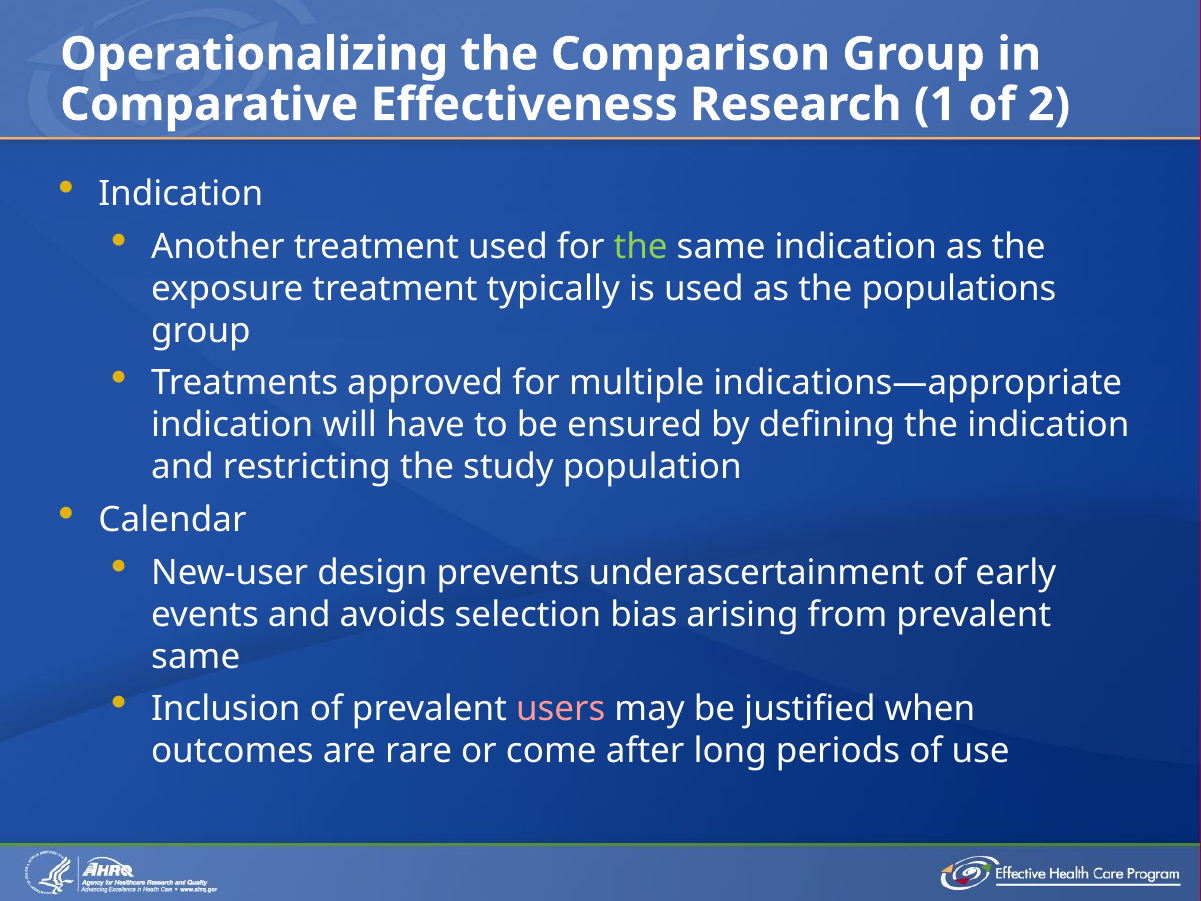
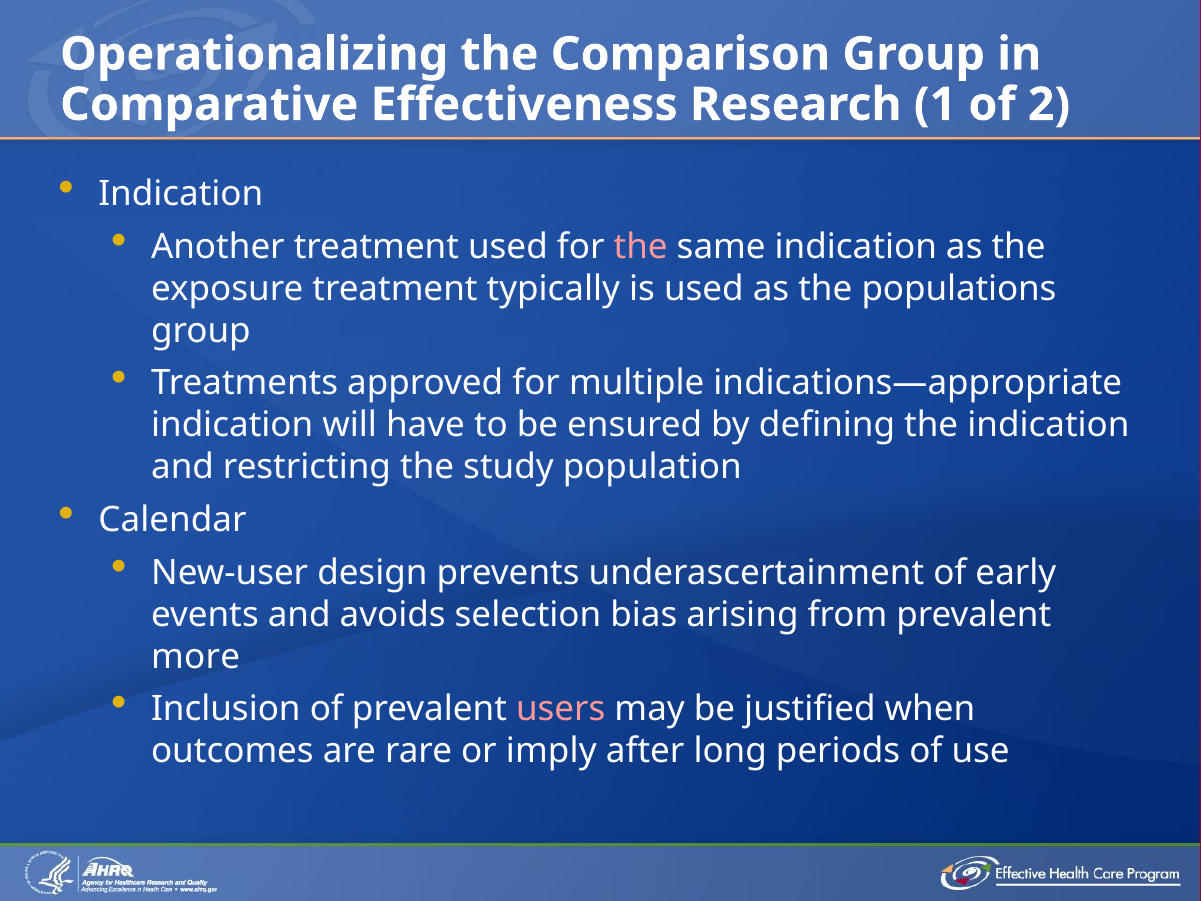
the colour: light green -> pink (641, 247)
same: same -> more (196, 656)
come: come -> imply (551, 751)
